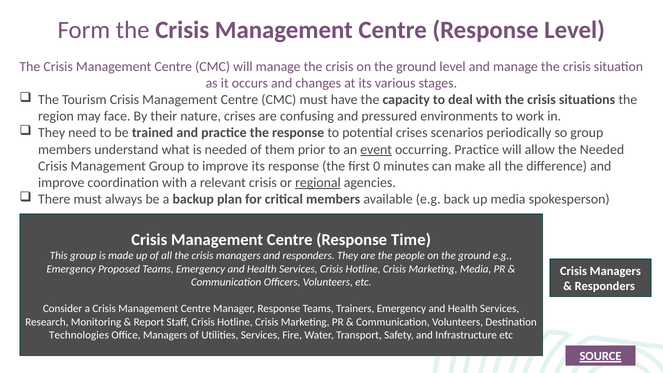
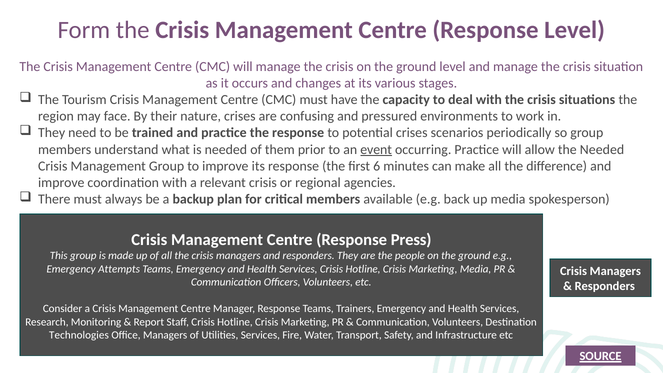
0: 0 -> 6 (377, 166)
regional underline: present -> none (318, 183)
Time: Time -> Press (411, 240)
Proposed: Proposed -> Attempts (119, 269)
